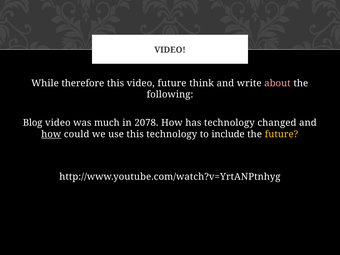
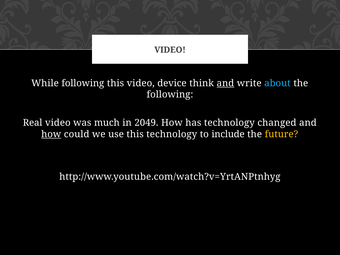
While therefore: therefore -> following (83, 83)
video future: future -> device (172, 83)
and underline: none -> present (225, 83)
about colour: pink -> light blue (277, 83)
Blog: Blog -> Real (33, 123)
2078: 2078 -> 2049 (146, 123)
